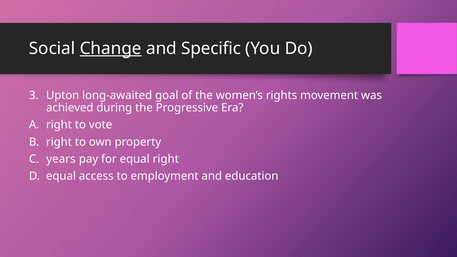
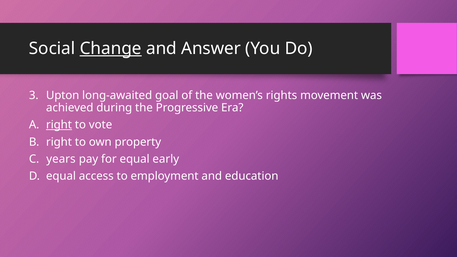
Specific: Specific -> Answer (211, 48)
right underline: none -> present (59, 125)
equal right: right -> early (166, 159)
